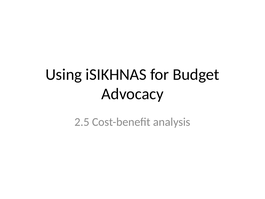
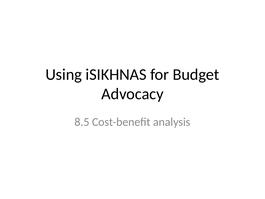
2.5: 2.5 -> 8.5 (82, 122)
